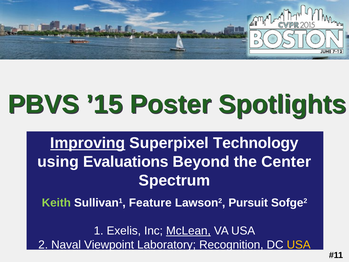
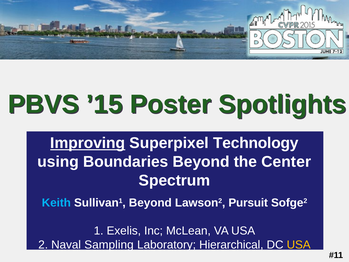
Evaluations: Evaluations -> Boundaries (126, 162)
Keith colour: light green -> light blue (56, 203)
Sullivan1 Feature: Feature -> Beyond (150, 203)
McLean underline: present -> none (188, 231)
Viewpoint: Viewpoint -> Sampling (109, 245)
Recognition: Recognition -> Hierarchical (231, 245)
